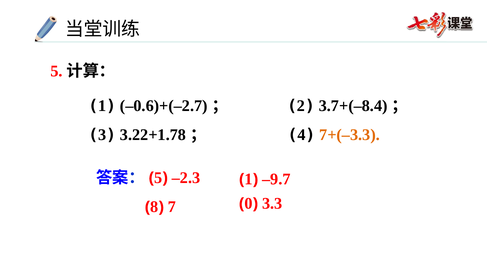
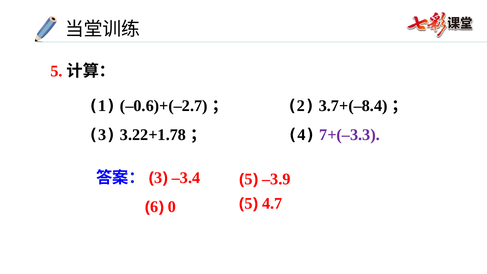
7+(–3.3 colour: orange -> purple (350, 135)
5: 5 -> 3 (158, 178)
–2.3: –2.3 -> –3.4 (186, 178)
1: 1 -> 5 (249, 179)
–9.7: –9.7 -> –3.9 (276, 179)
0: 0 -> 5 (249, 203)
3.3: 3.3 -> 4.7 (272, 203)
8: 8 -> 6 (154, 207)
7: 7 -> 0 (172, 207)
